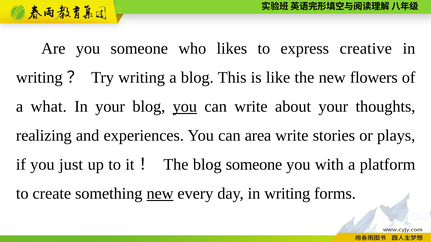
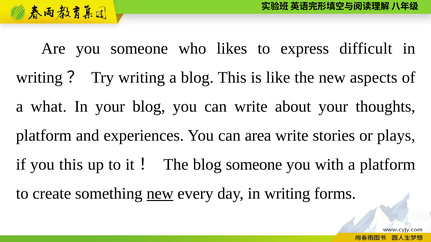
creative: creative -> difficult (366, 49)
flowers: flowers -> aspects (374, 78)
you underline: present -> none (185, 107)
realizing: realizing -> platform (44, 136)
you just: just -> this (71, 165)
